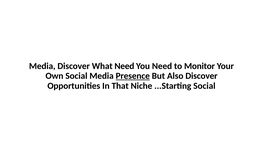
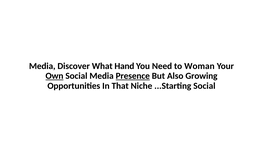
What Need: Need -> Hand (124, 66)
Monitor: Monitor -> Woman (199, 66)
Own underline: none -> present (54, 76)
Also Discover: Discover -> Growing (201, 76)
